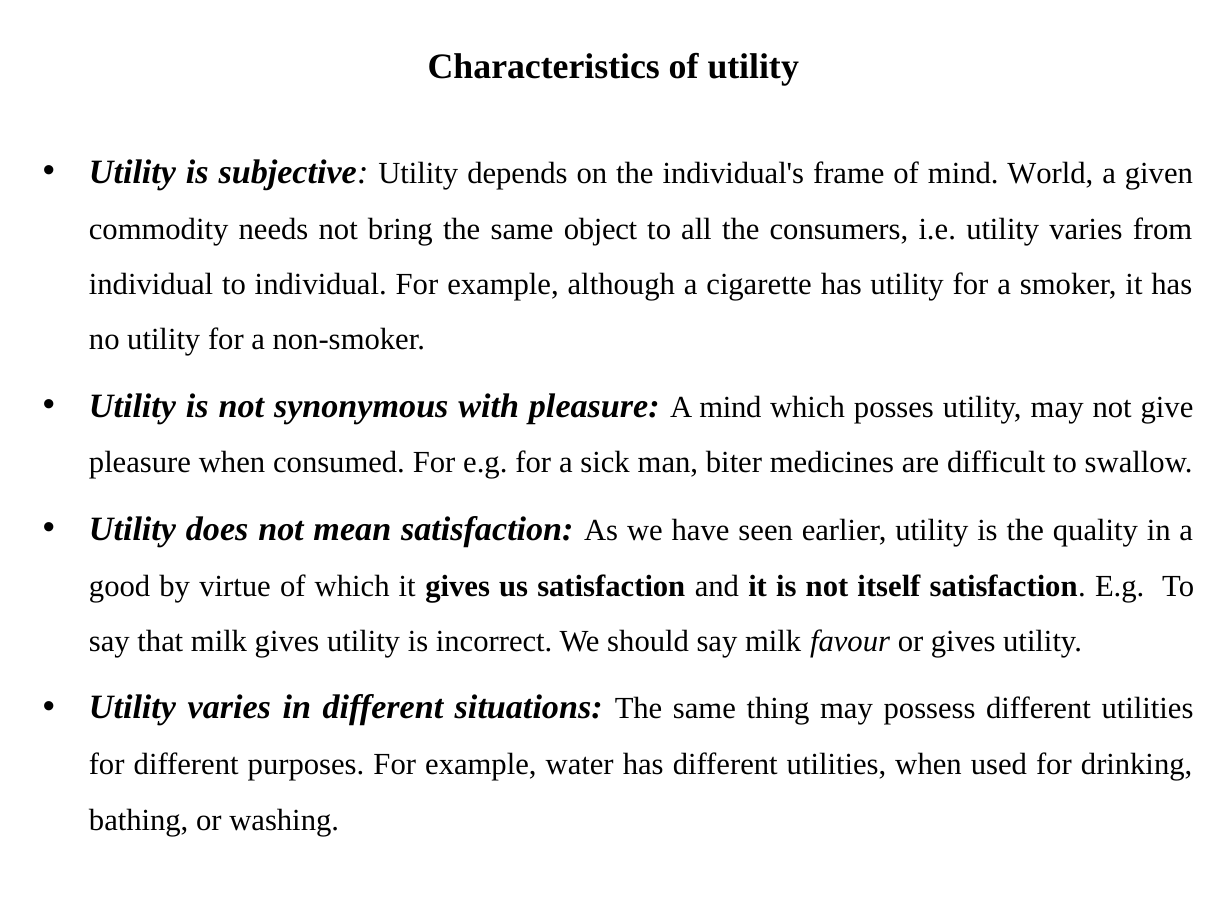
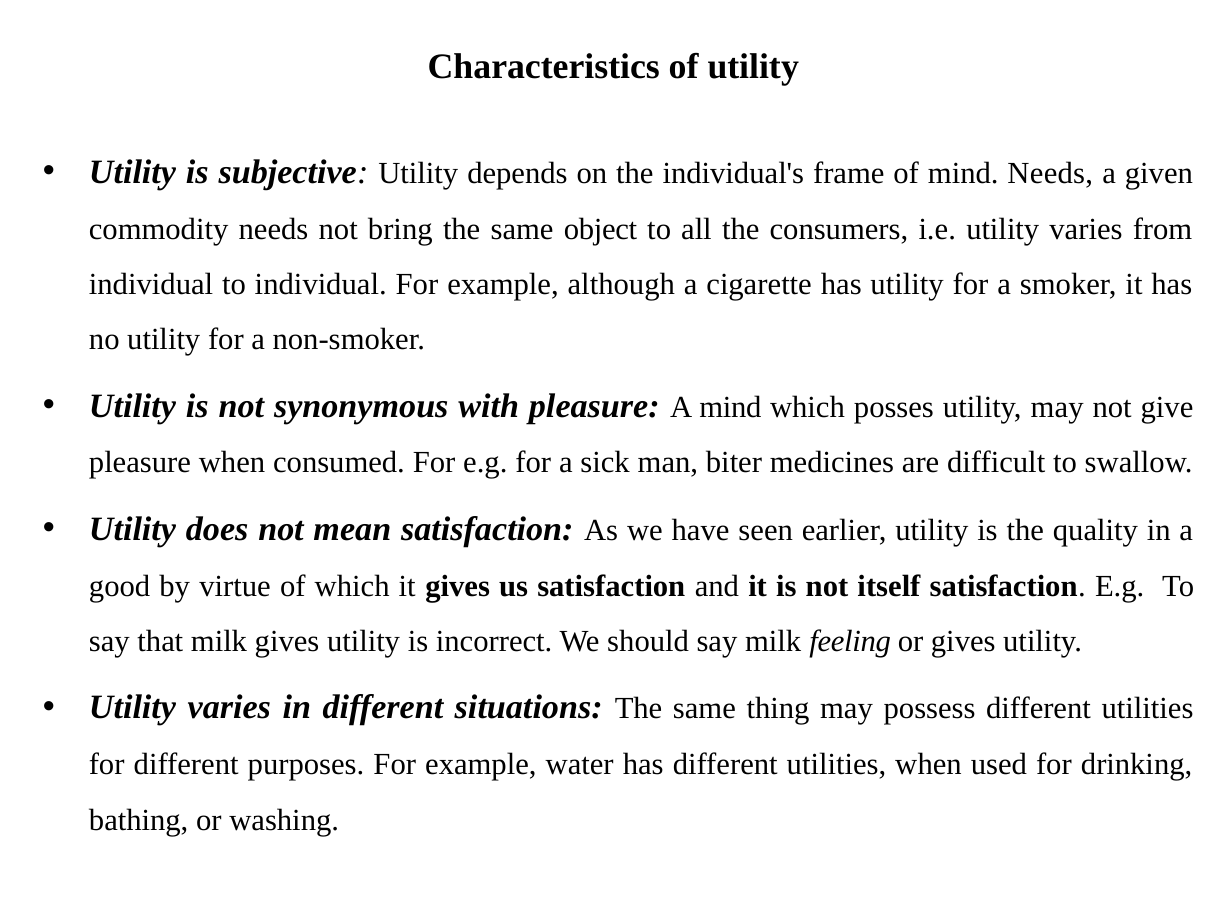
mind World: World -> Needs (1050, 173)
favour: favour -> feeling (850, 642)
